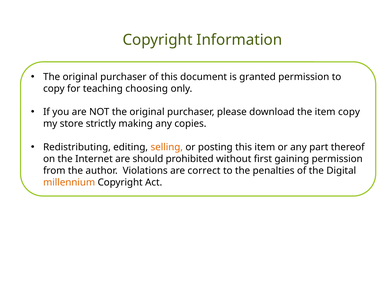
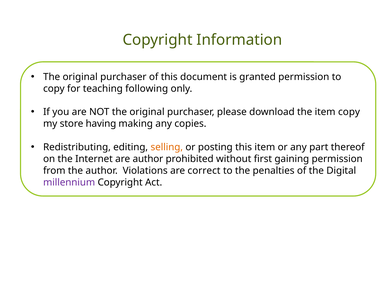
choosing: choosing -> following (147, 89)
strictly: strictly -> having (101, 124)
are should: should -> author (148, 159)
millennium colour: orange -> purple (69, 182)
